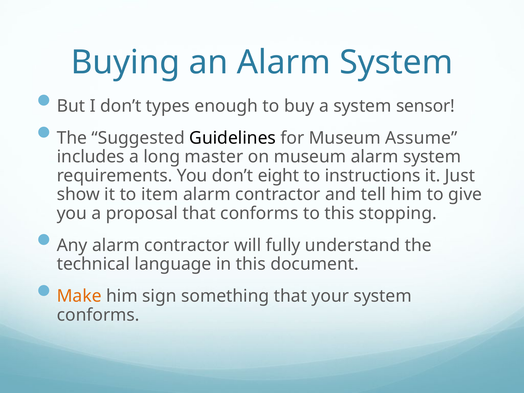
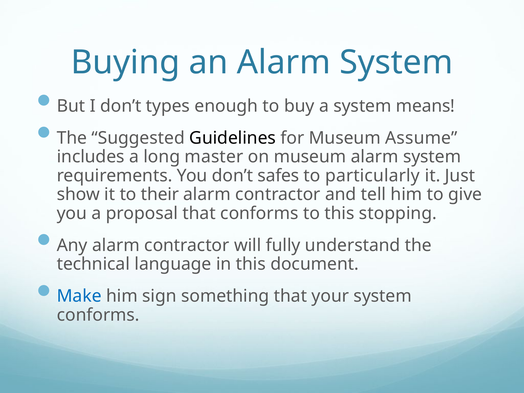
sensor: sensor -> means (425, 106)
eight: eight -> safes (278, 176)
instructions: instructions -> particularly (373, 176)
item: item -> their (160, 195)
Make colour: orange -> blue (79, 296)
